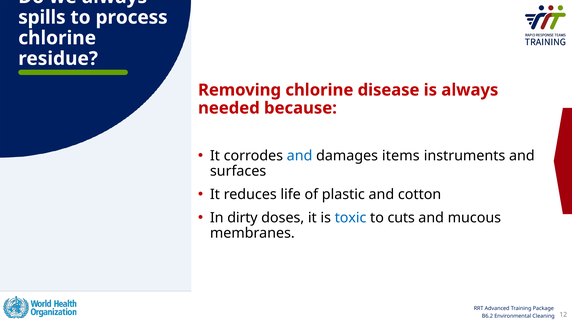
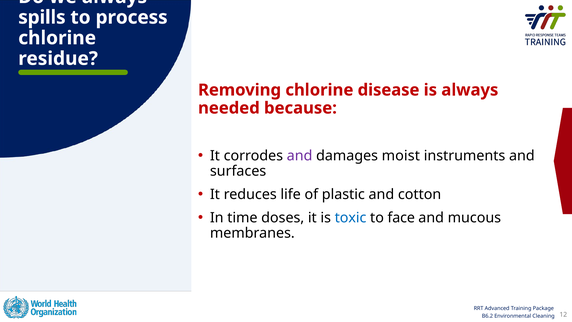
and colour: blue -> purple (300, 156)
items: items -> moist (401, 156)
dirty: dirty -> time (242, 217)
cuts: cuts -> face (401, 217)
